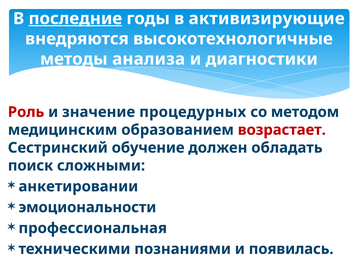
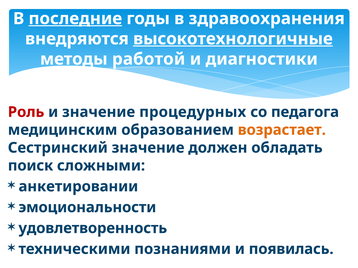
активизирующие: активизирующие -> здравоохранения (267, 19)
высокотехнологичные underline: none -> present (233, 39)
анализа: анализа -> работой (149, 59)
методом: методом -> педагога (305, 112)
возрастает colour: red -> orange (282, 130)
Сестринский обучение: обучение -> значение (148, 148)
профессиональная: профессиональная -> удовлетворенность (93, 229)
